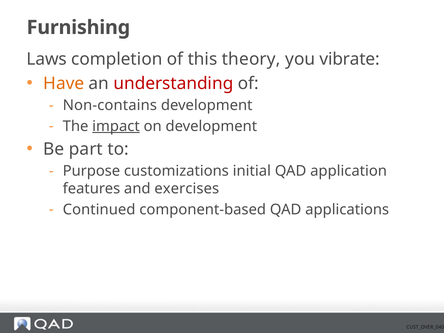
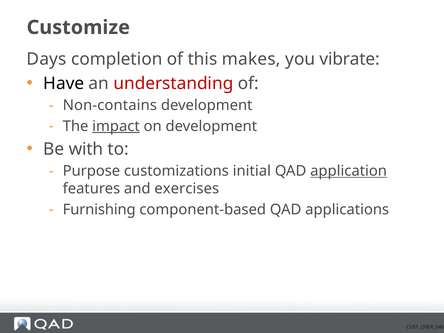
Furnishing: Furnishing -> Customize (78, 27)
Laws: Laws -> Days (47, 59)
theory: theory -> makes (251, 59)
Have colour: orange -> black (64, 83)
part: part -> with (86, 149)
application underline: none -> present (349, 171)
Continued: Continued -> Furnishing (99, 209)
